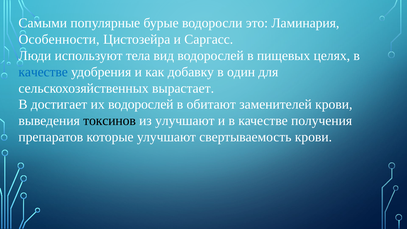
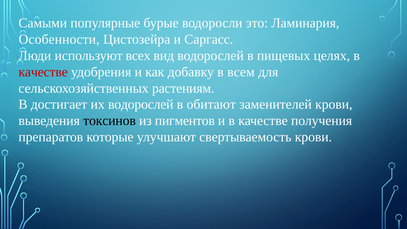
тела: тела -> всех (138, 56)
качестве colour: blue -> red (43, 72)
один: один -> всем (241, 72)
вырастает: вырастает -> растениям (183, 88)
из улучшают: улучшают -> пигментов (185, 121)
